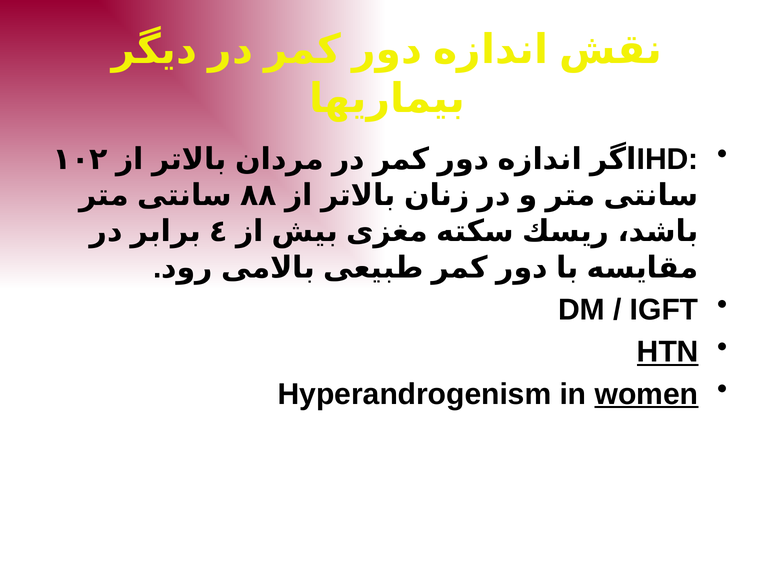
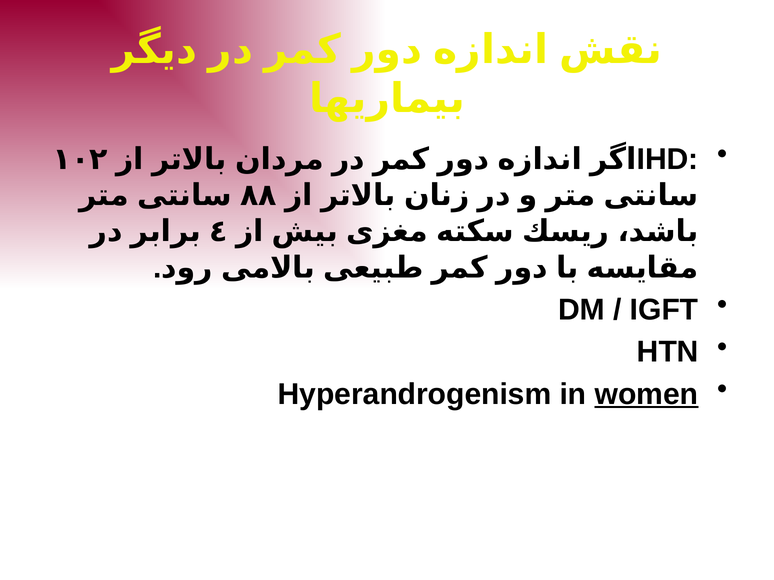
HTN underline: present -> none (668, 352)
